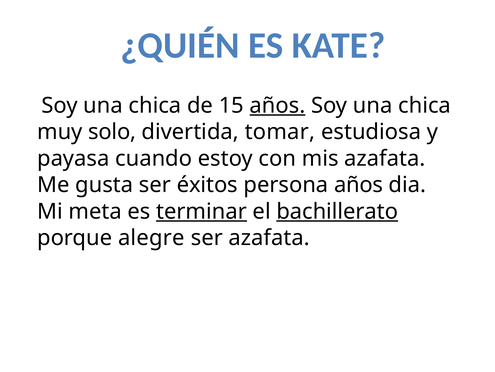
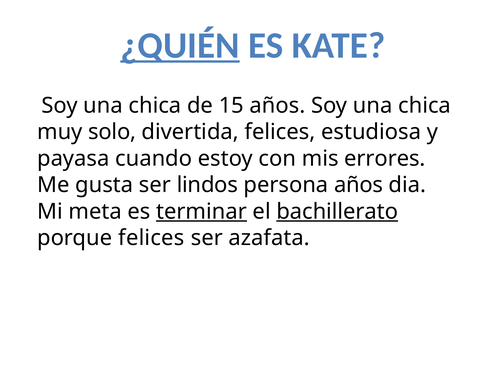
¿QUIÉN underline: none -> present (180, 45)
años underline: present -> none (277, 105)
divertida tomar: tomar -> felices (280, 132)
mis azafata: azafata -> errores (385, 158)
éxitos: éxitos -> lindos (207, 185)
porque alegre: alegre -> felices (151, 237)
